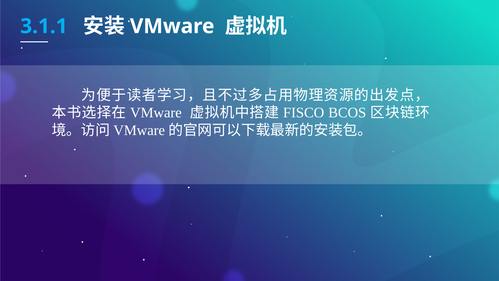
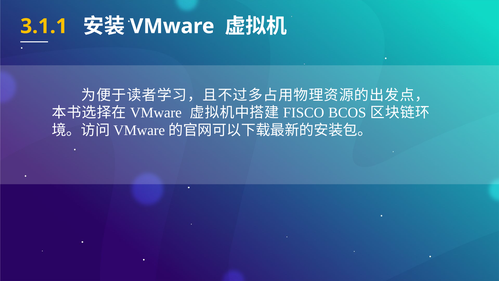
3.1.1 colour: light blue -> yellow (44, 26)
